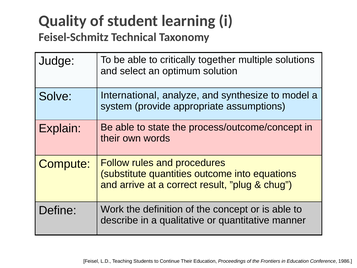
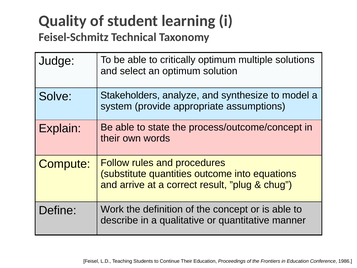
critically together: together -> optimum (217, 60)
International: International -> Stakeholders (130, 95)
